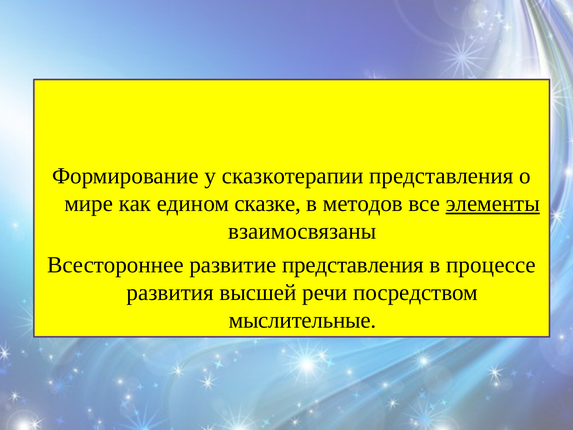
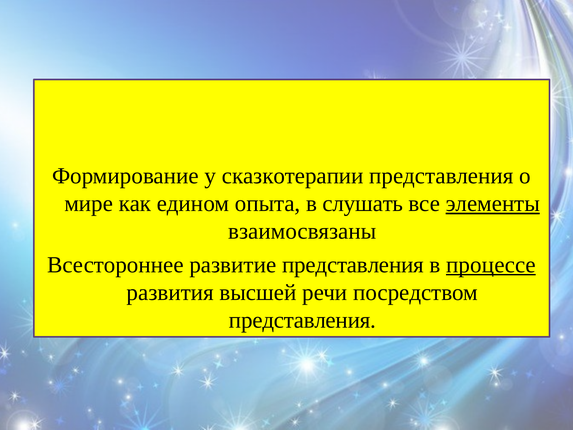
сказке: сказке -> опыта (268, 203)
методов: методов -> слушать (363, 203)
процессе underline: none -> present (491, 265)
мыслительные: мыслительные -> представления (302, 320)
